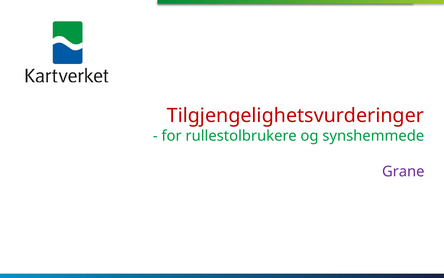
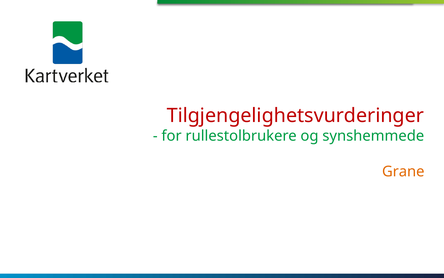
Grane colour: purple -> orange (403, 171)
